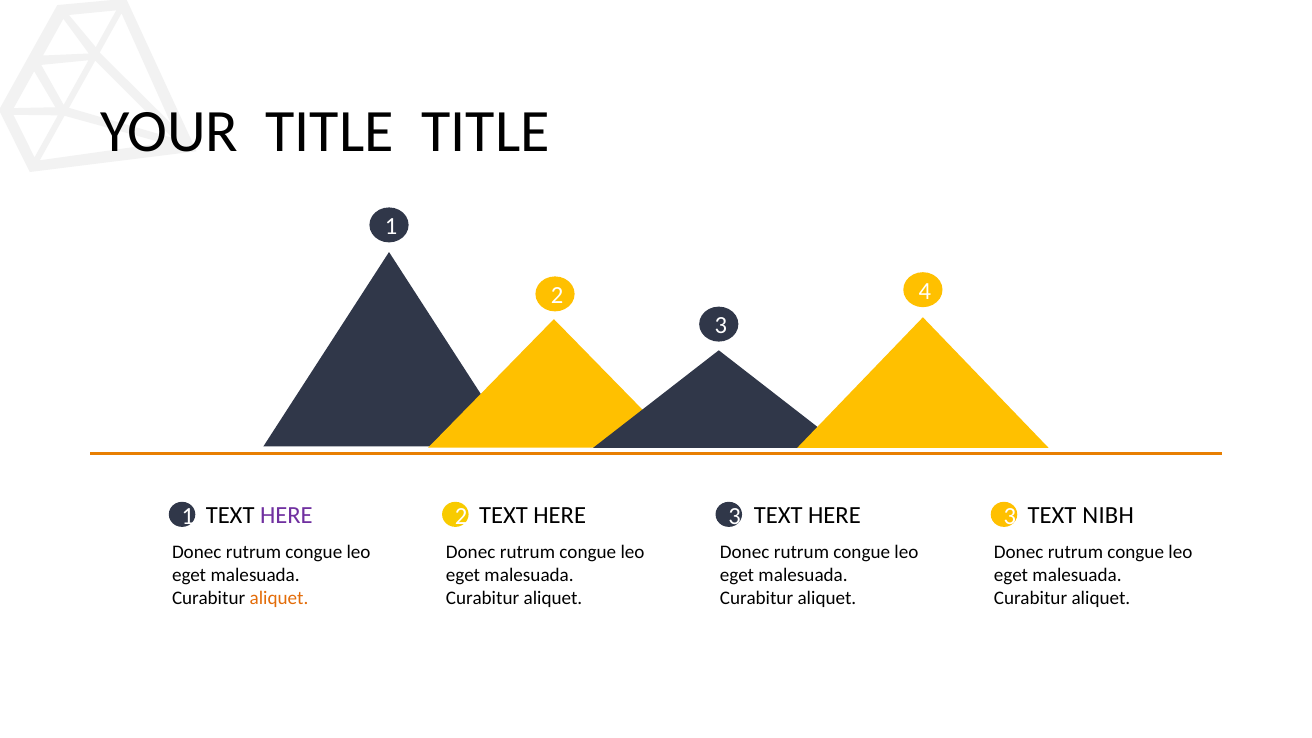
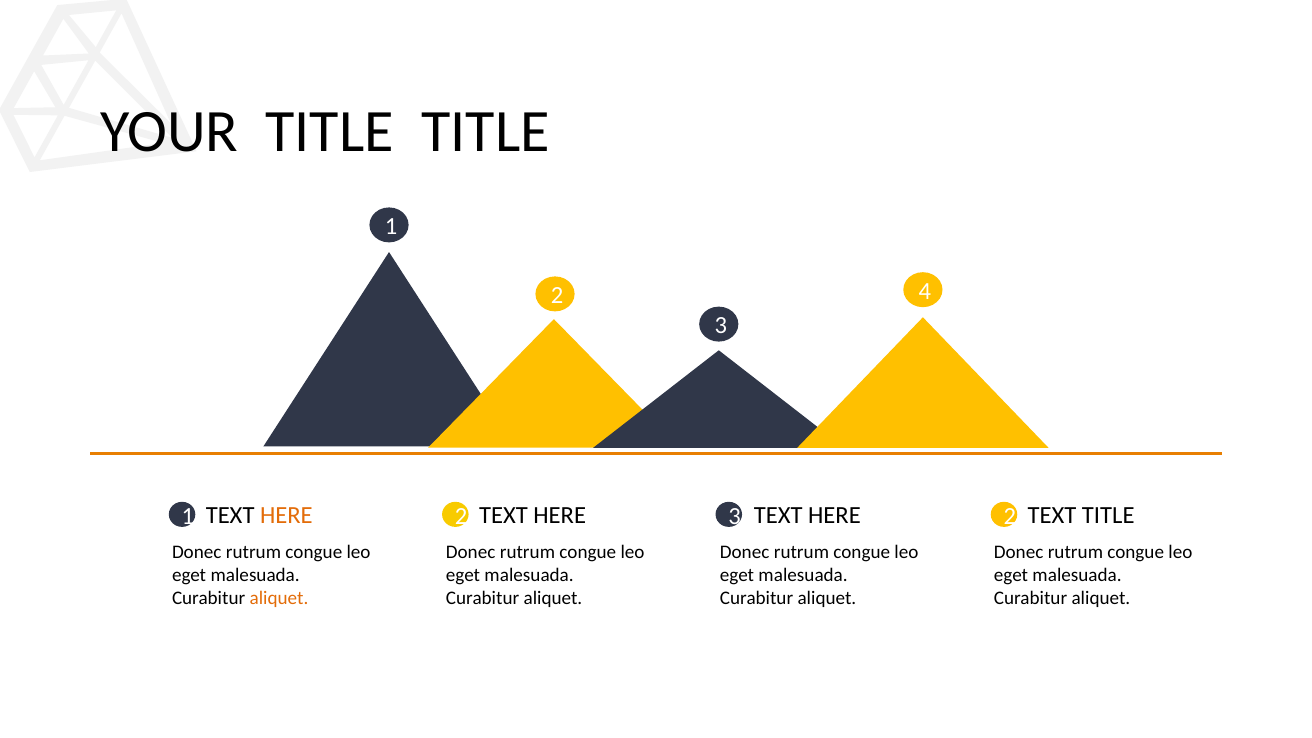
HERE colour: purple -> orange (286, 516)
TEXT NIBH: NIBH -> TITLE (1108, 516)
3 3: 3 -> 2 (1010, 516)
